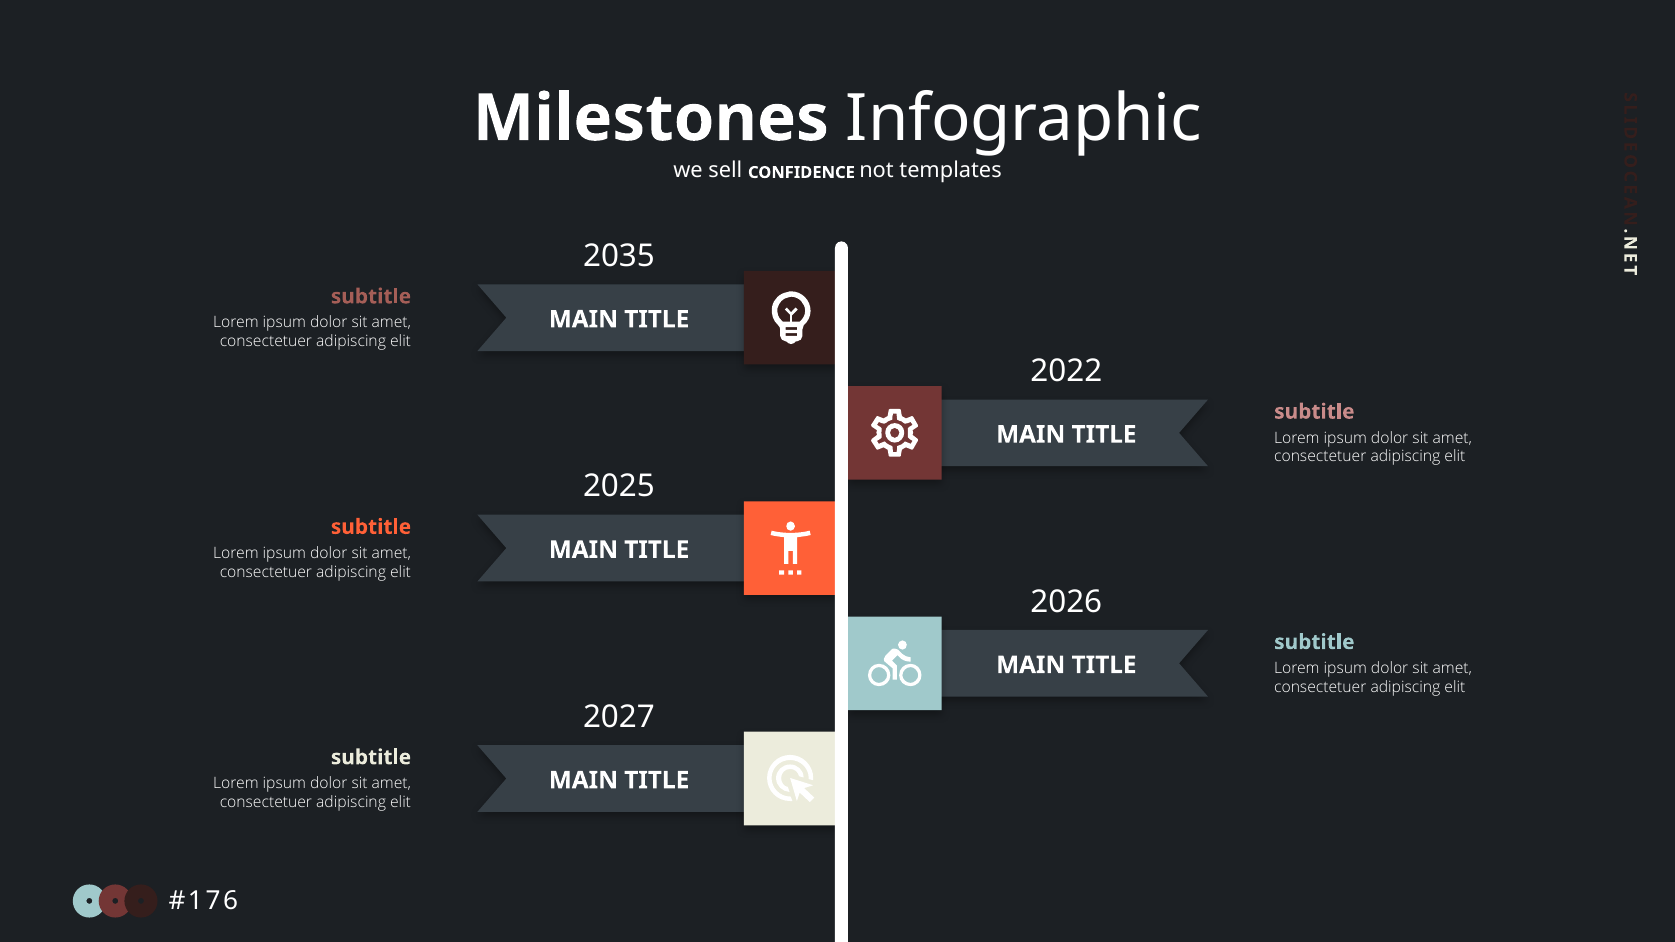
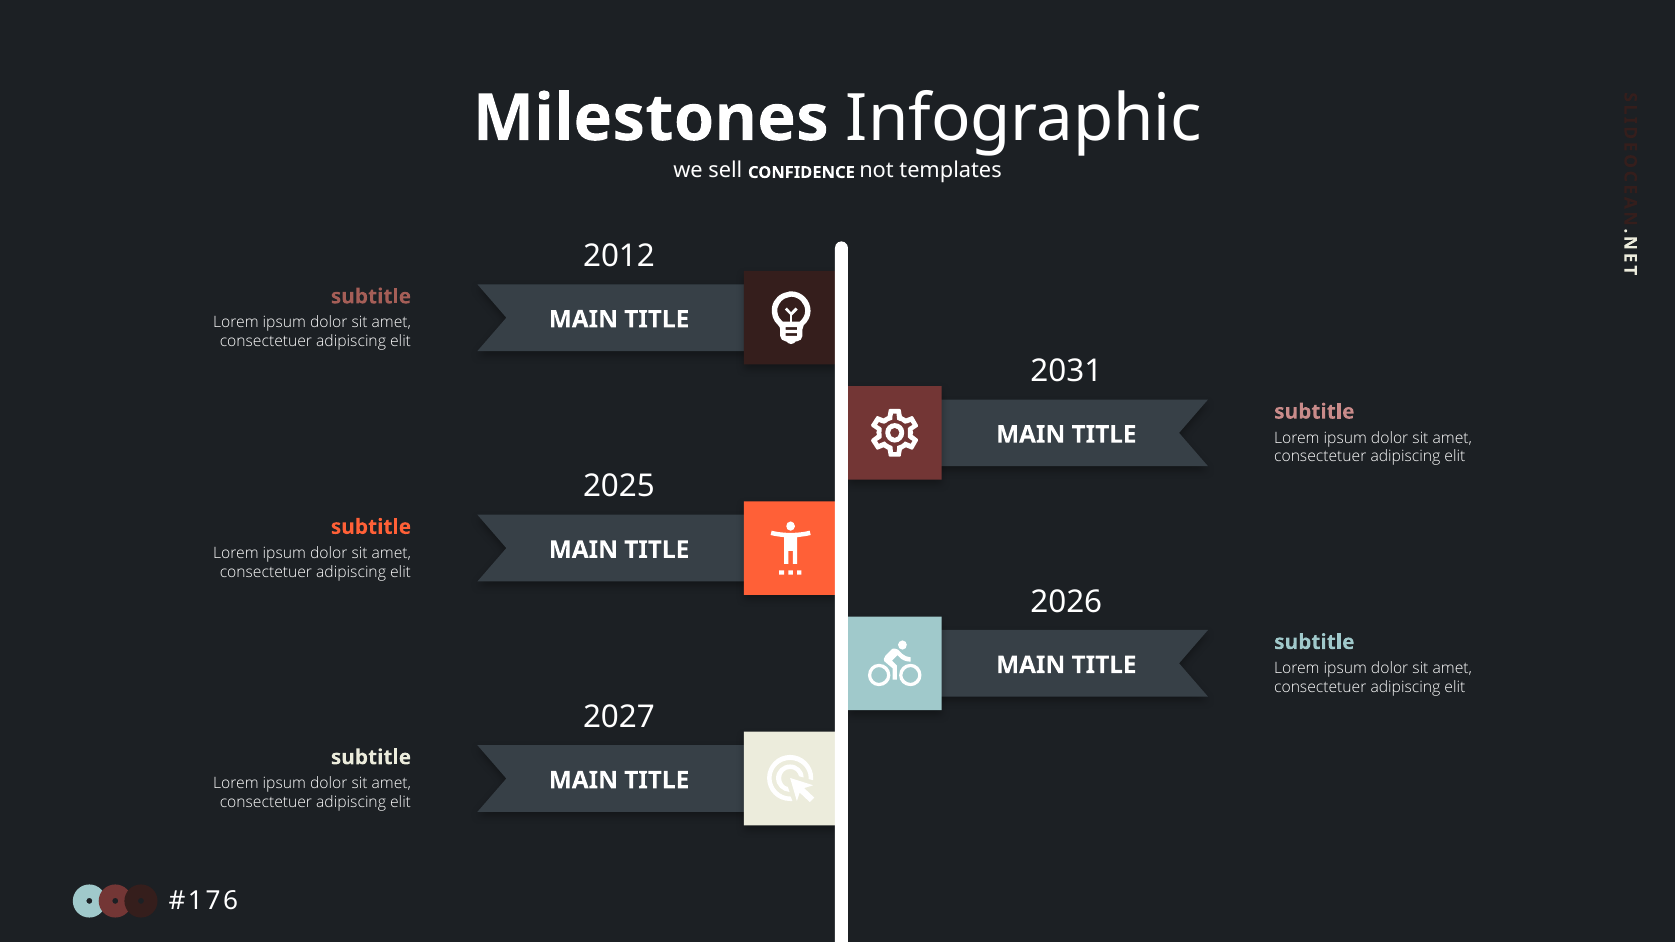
2035: 2035 -> 2012 (619, 256)
2022: 2022 -> 2031 (1066, 371)
